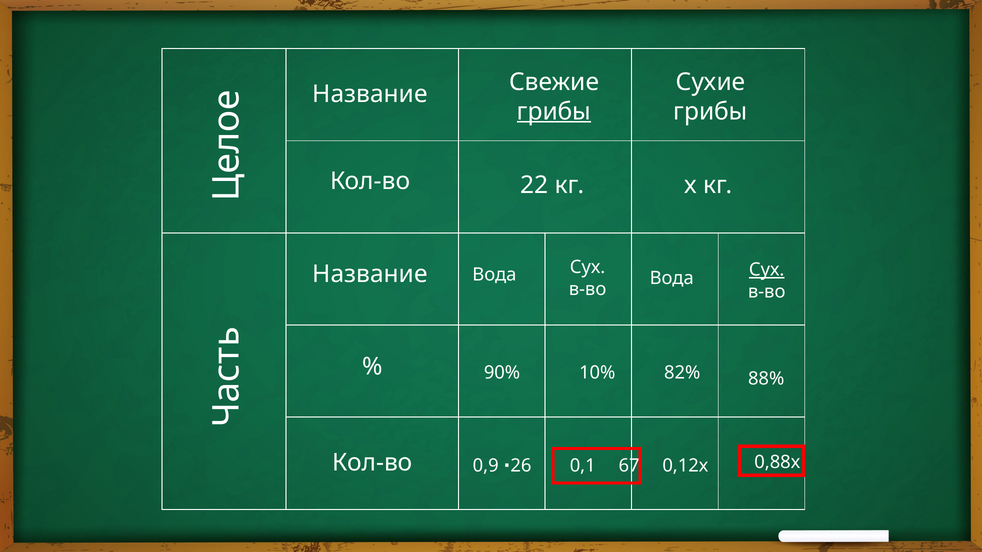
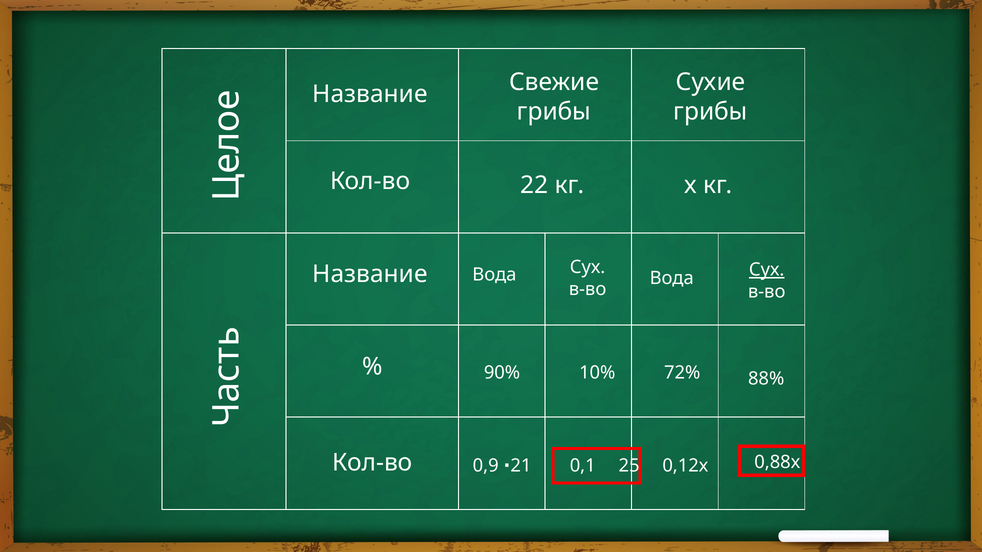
грибы underline: present -> none (554, 112)
82%: 82% -> 72% (682, 373)
26: 26 -> 21 (521, 466)
67: 67 -> 25 (629, 466)
